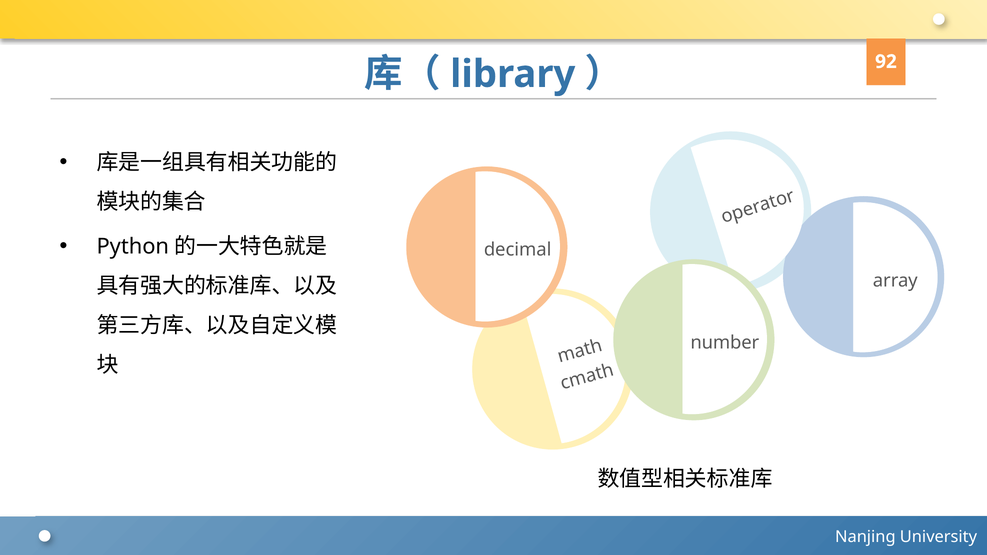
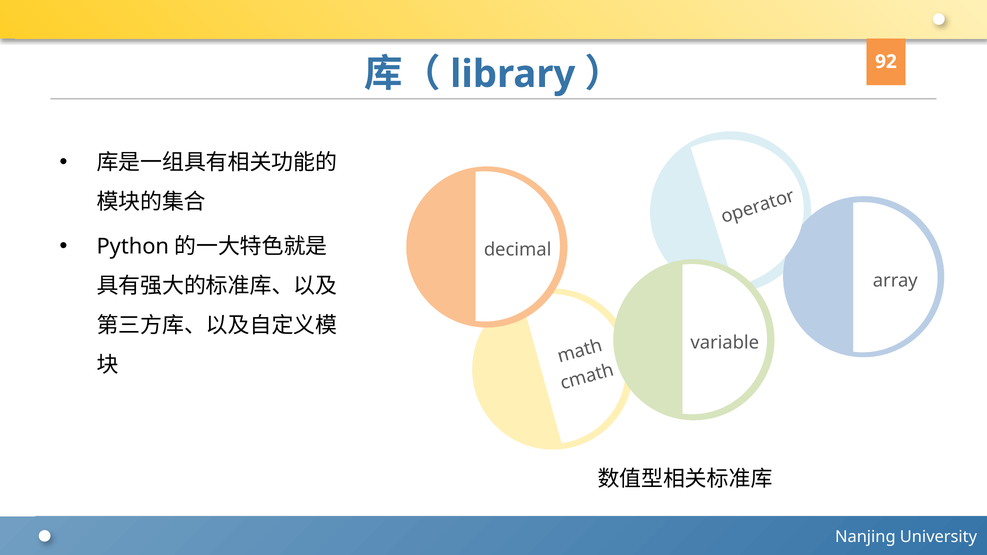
number: number -> variable (725, 343)
